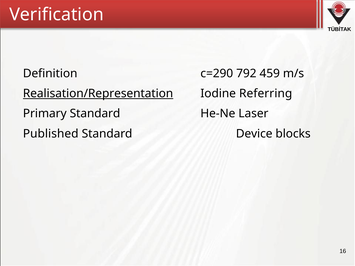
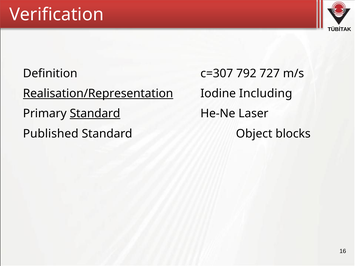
c=290: c=290 -> c=307 (217, 73)
459: 459 -> 727 (270, 73)
Referring: Referring -> Including (266, 94)
Standard underline: none -> present (95, 114)
Device: Device -> Object (254, 134)
